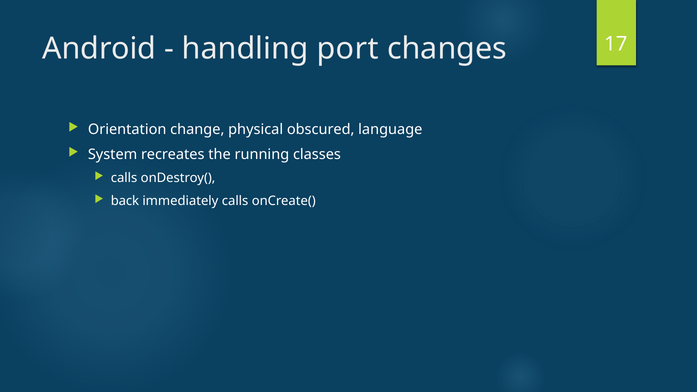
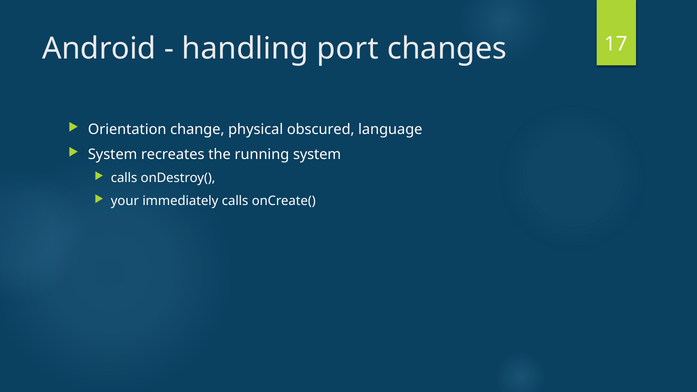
running classes: classes -> system (317, 154)
back: back -> your (125, 201)
